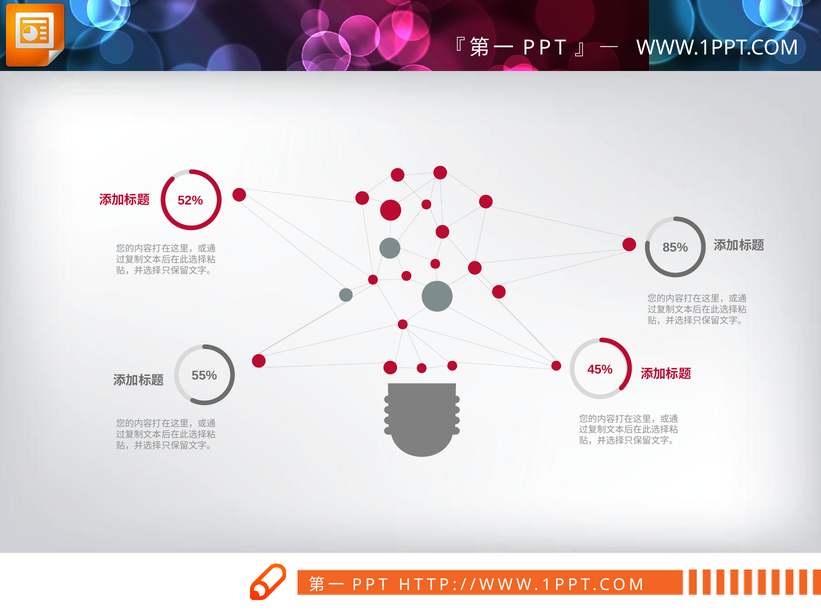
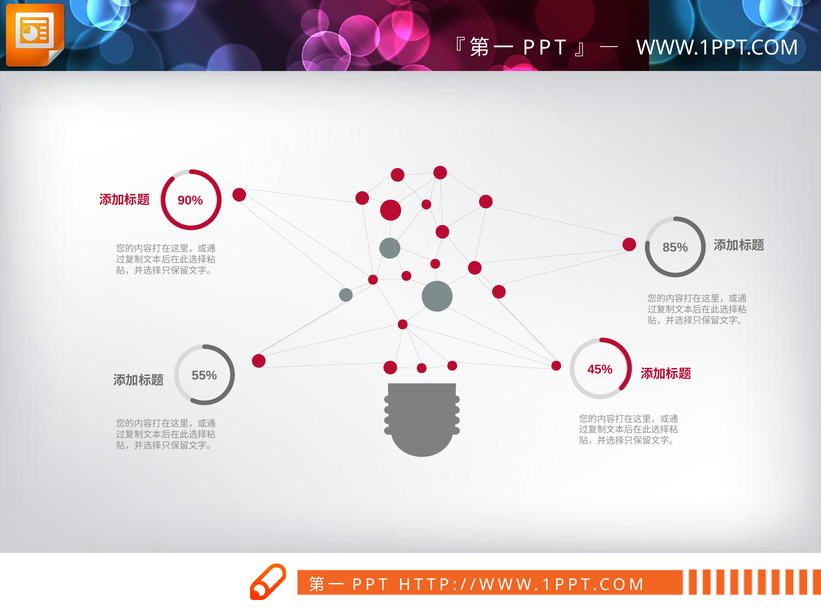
52%: 52% -> 90% (190, 201)
